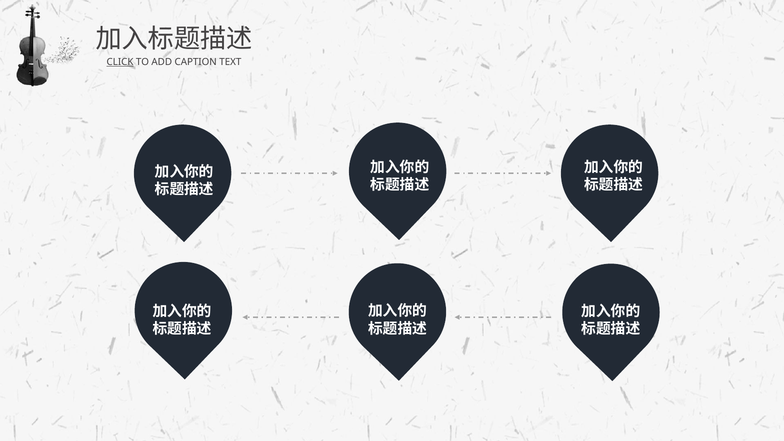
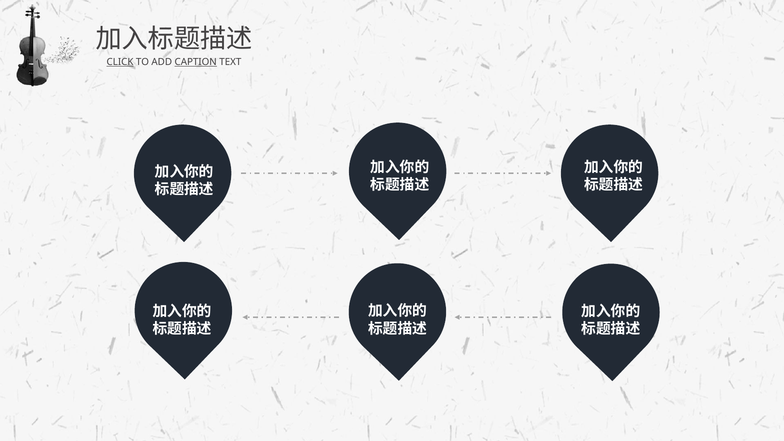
CAPTION underline: none -> present (196, 62)
